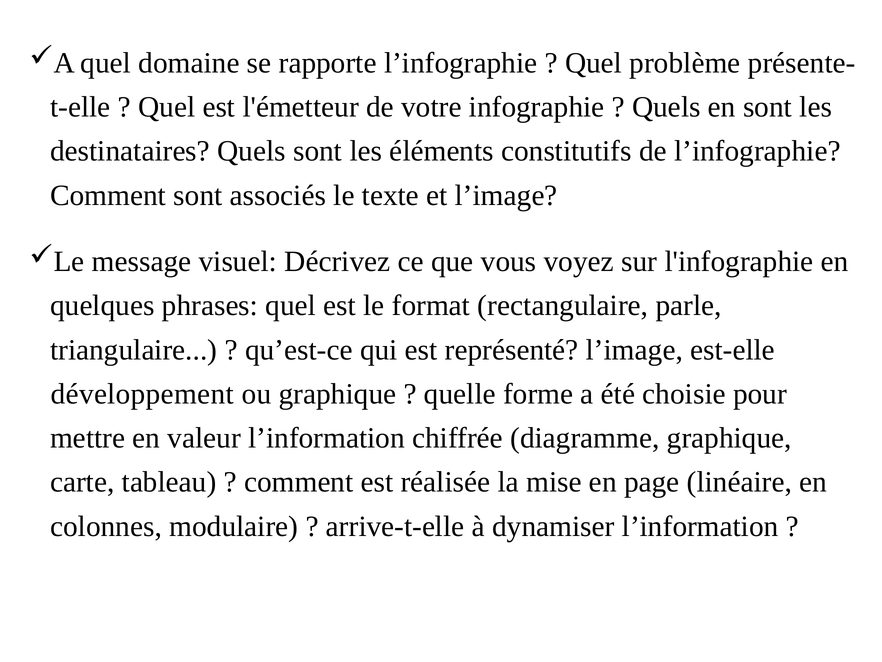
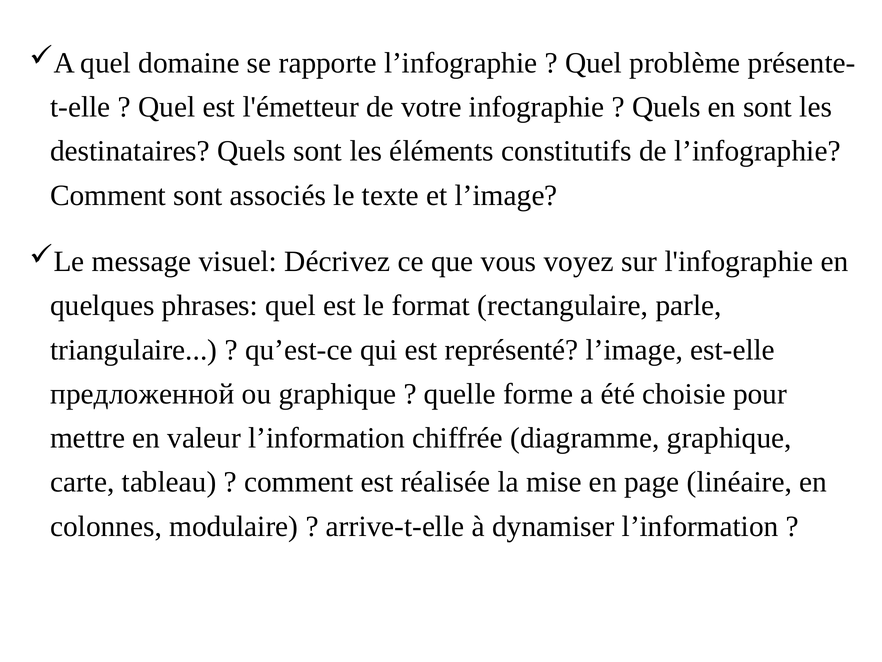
développement: développement -> предложенной (142, 394)
